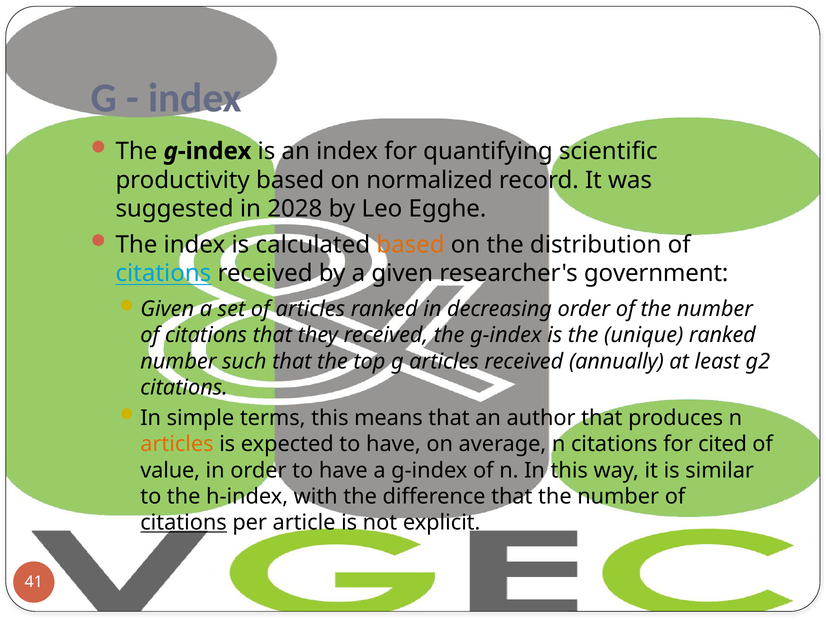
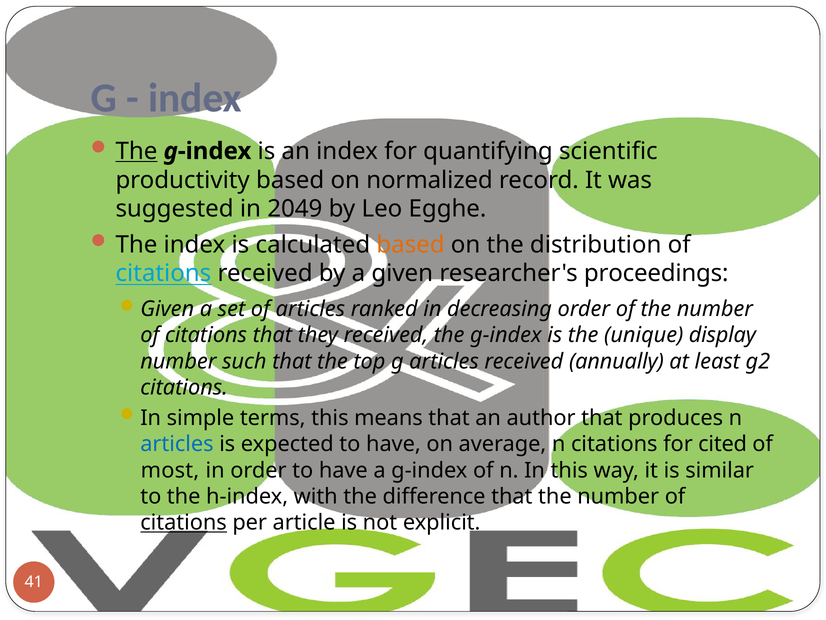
The underline: none -> present (136, 151)
2028: 2028 -> 2049 (295, 209)
government: government -> proceedings (656, 273)
unique ranked: ranked -> display (722, 335)
articles colour: orange -> blue (177, 444)
value: value -> most (170, 470)
